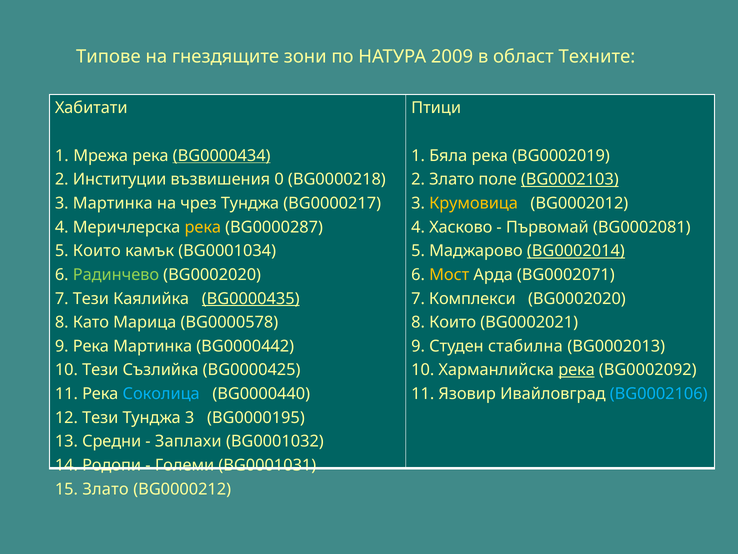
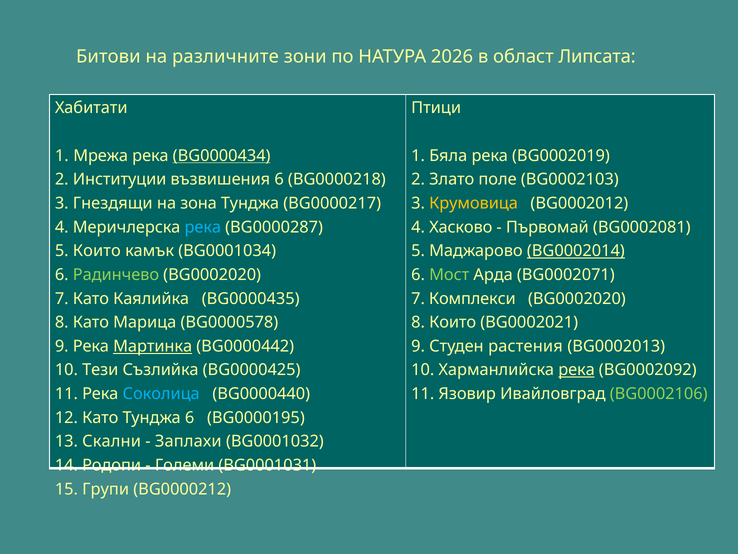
Типове: Типове -> Битови (108, 57)
гнездящите: гнездящите -> различните (225, 57)
2009: 2009 -> 2026 (452, 57)
Техните: Техните -> Липсата (597, 57)
възвишения 0: 0 -> 6 (279, 179)
BG0002103 underline: present -> none (570, 179)
3 Мартинка: Мартинка -> Гнездящи (113, 203)
чрез: чрез -> зона (199, 203)
река colour: yellow -> light blue (203, 227)
Мост colour: yellow -> light green (449, 275)
7 Тези: Тези -> Като (91, 298)
BG0000435 underline: present -> none (251, 298)
Мартинка underline: none -> present (153, 346)
стабилна: стабилна -> растения (525, 346)
BG0002106 colour: light blue -> light green (659, 394)
12 Тези: Тези -> Като (100, 417)
Тунджа 3: 3 -> 6 (190, 417)
Средни: Средни -> Скални (112, 441)
15 Злато: Злато -> Групи (106, 489)
